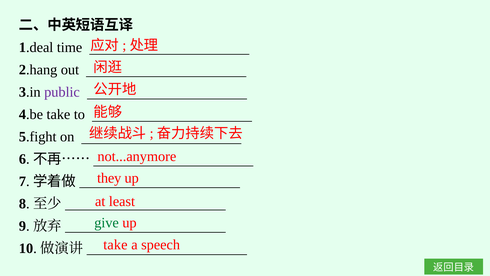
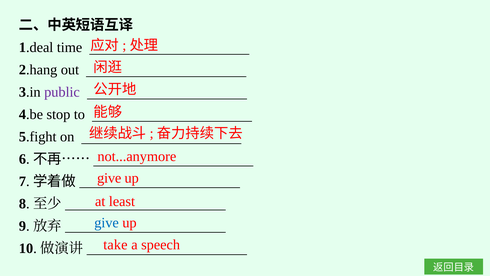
4.be take: take -> stop (58, 114)
they: they -> give (109, 178)
give colour: green -> blue (107, 223)
